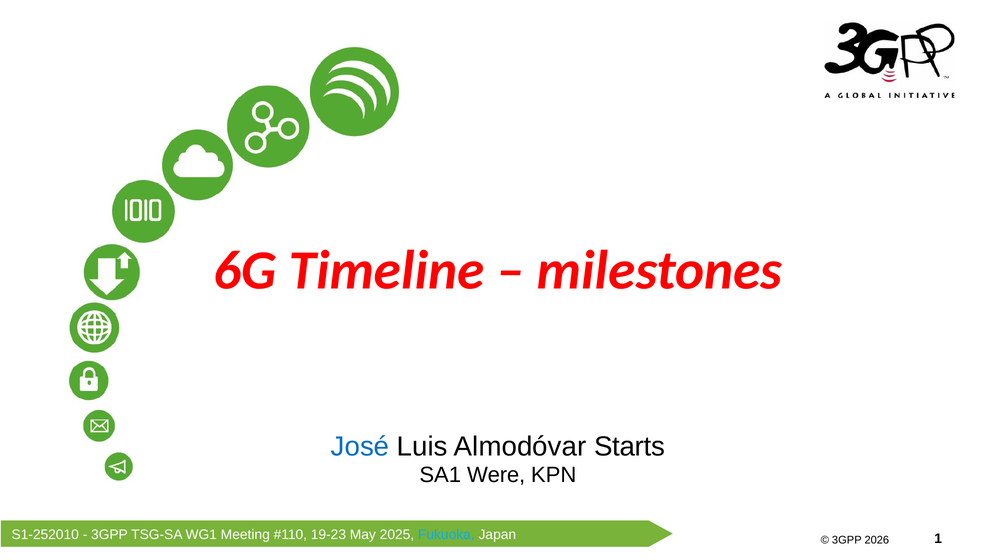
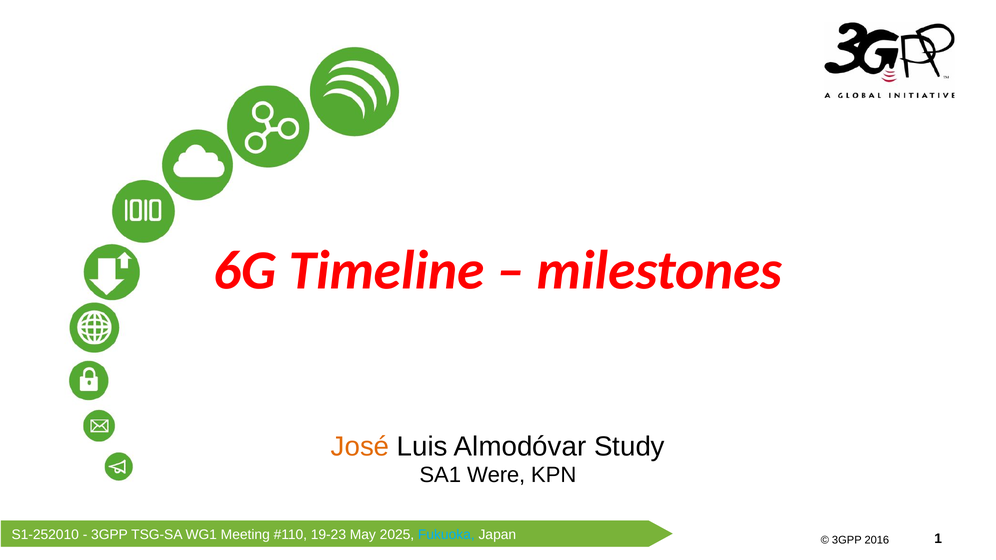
José colour: blue -> orange (360, 447)
Starts: Starts -> Study (629, 447)
2026: 2026 -> 2016 (877, 540)
